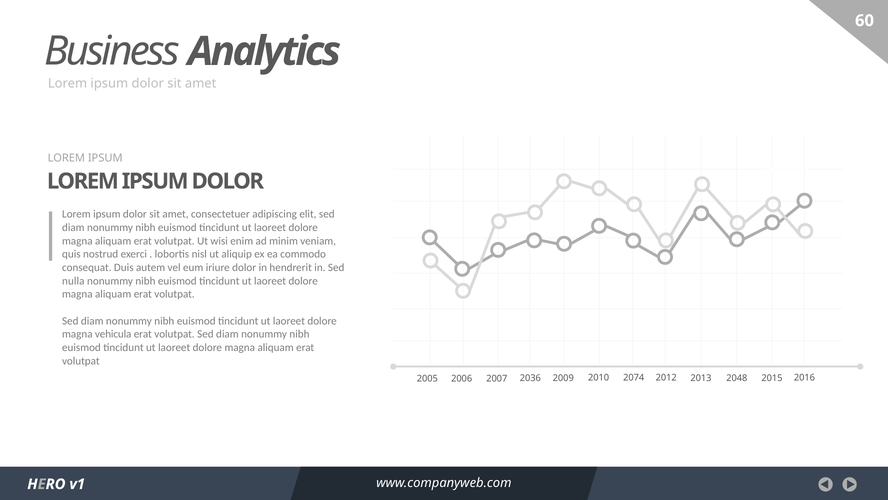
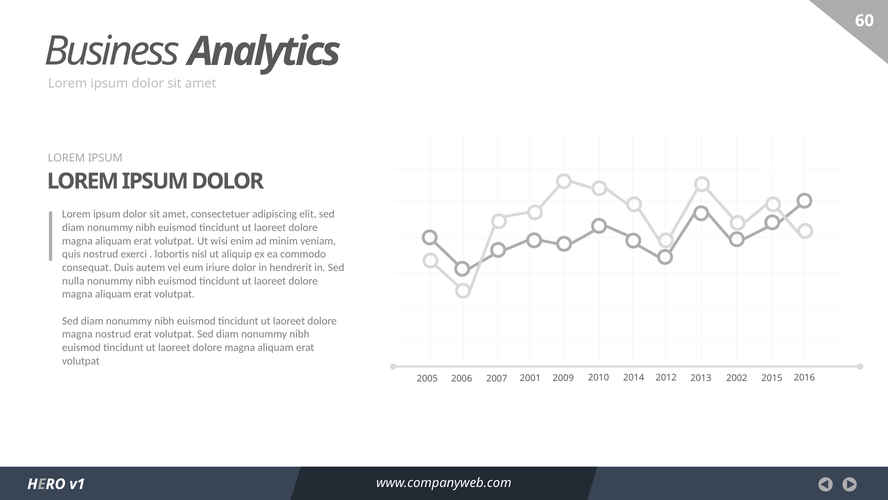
magna vehicula: vehicula -> nostrud (113, 334)
2074: 2074 -> 2014 (634, 378)
2048: 2048 -> 2002 (737, 378)
2036: 2036 -> 2001 (530, 378)
